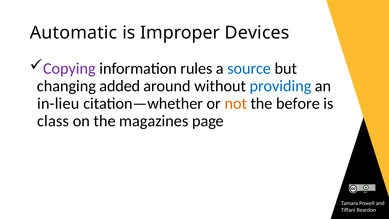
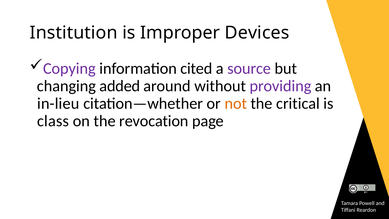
Automatic: Automatic -> Institution (74, 33)
rules: rules -> cited (196, 68)
source colour: blue -> purple (249, 68)
providing colour: blue -> purple (281, 86)
before: before -> critical (298, 103)
magazines: magazines -> revocation (154, 121)
